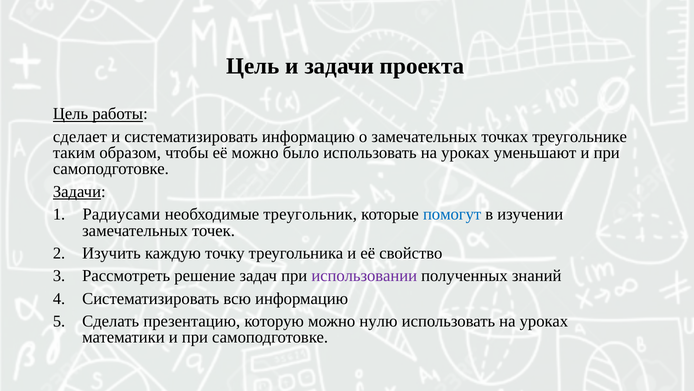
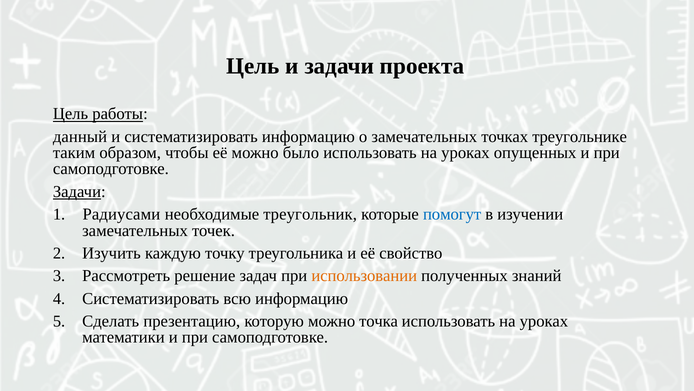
сделает: сделает -> данный (80, 136)
уменьшают: уменьшают -> опущенных (535, 153)
использовании colour: purple -> orange (364, 275)
нулю: нулю -> точка (379, 321)
